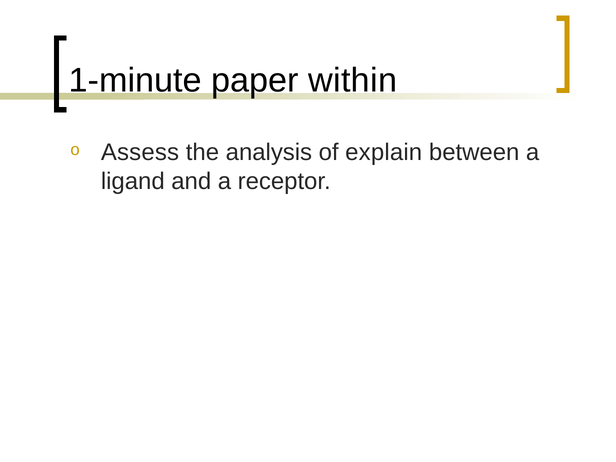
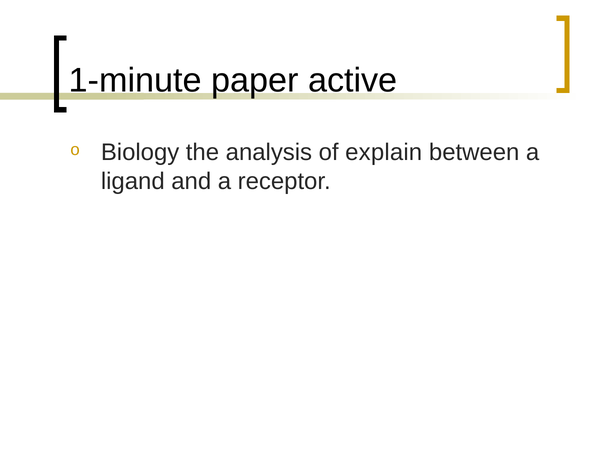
within: within -> active (353, 80)
Assess: Assess -> Biology (140, 153)
